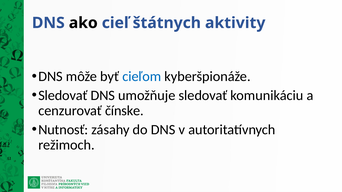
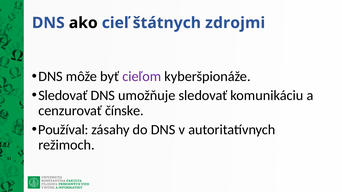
aktivity: aktivity -> zdrojmi (235, 23)
cieľom colour: blue -> purple (142, 77)
Nutnosť: Nutnosť -> Používal (63, 130)
